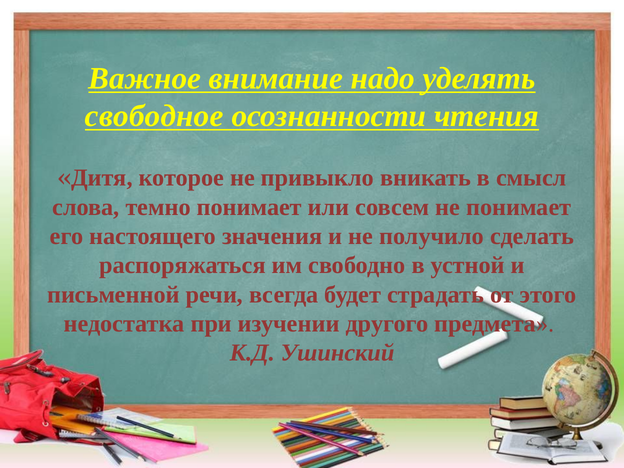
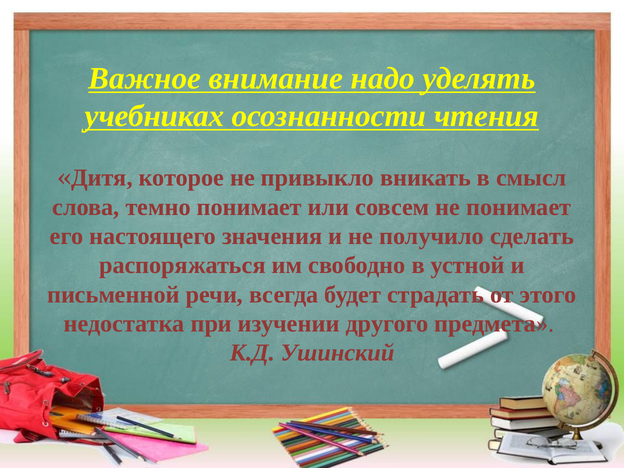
свободное: свободное -> учебниках (155, 116)
